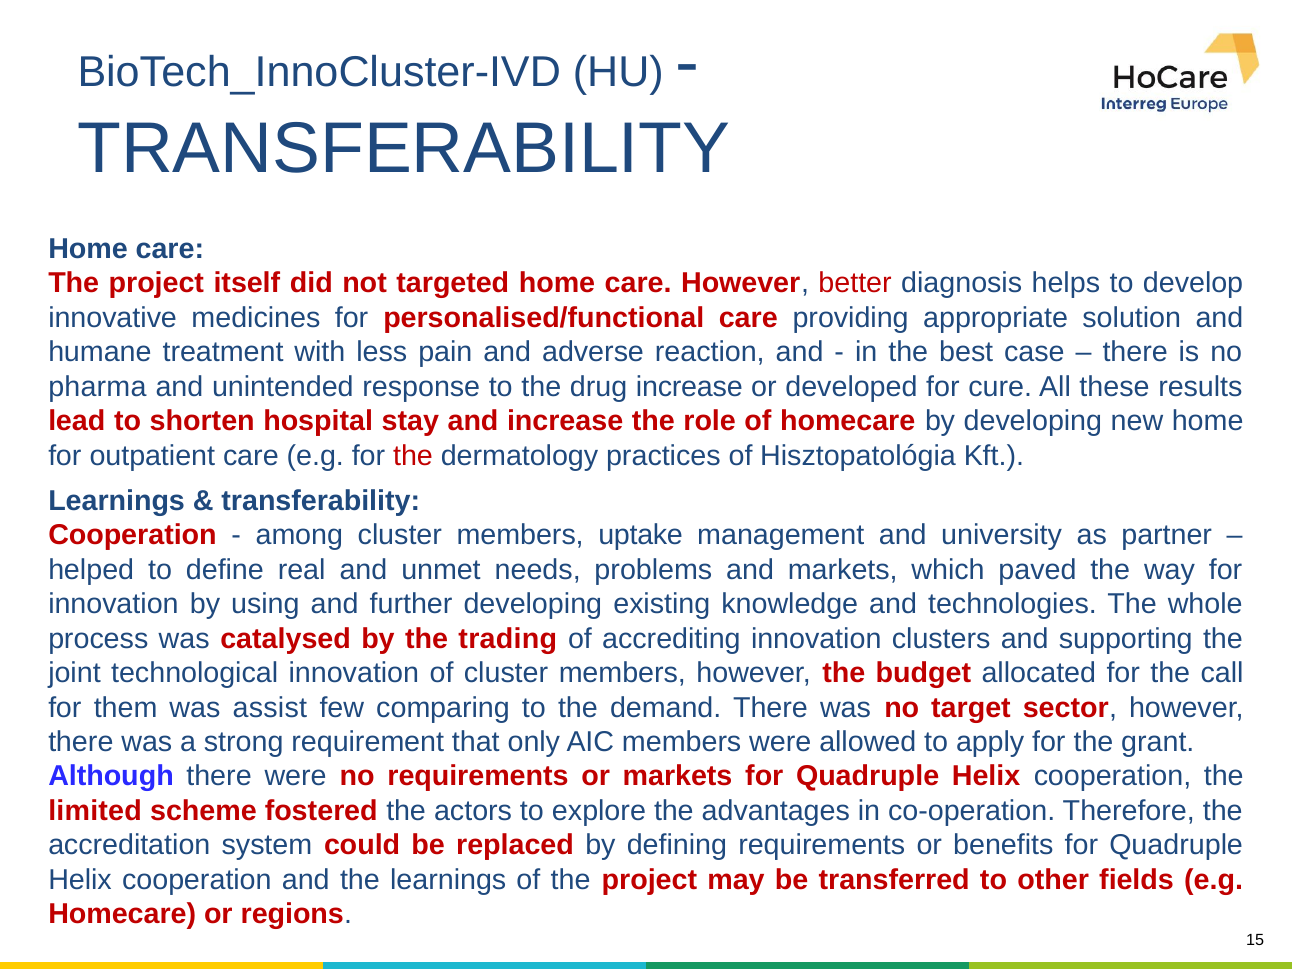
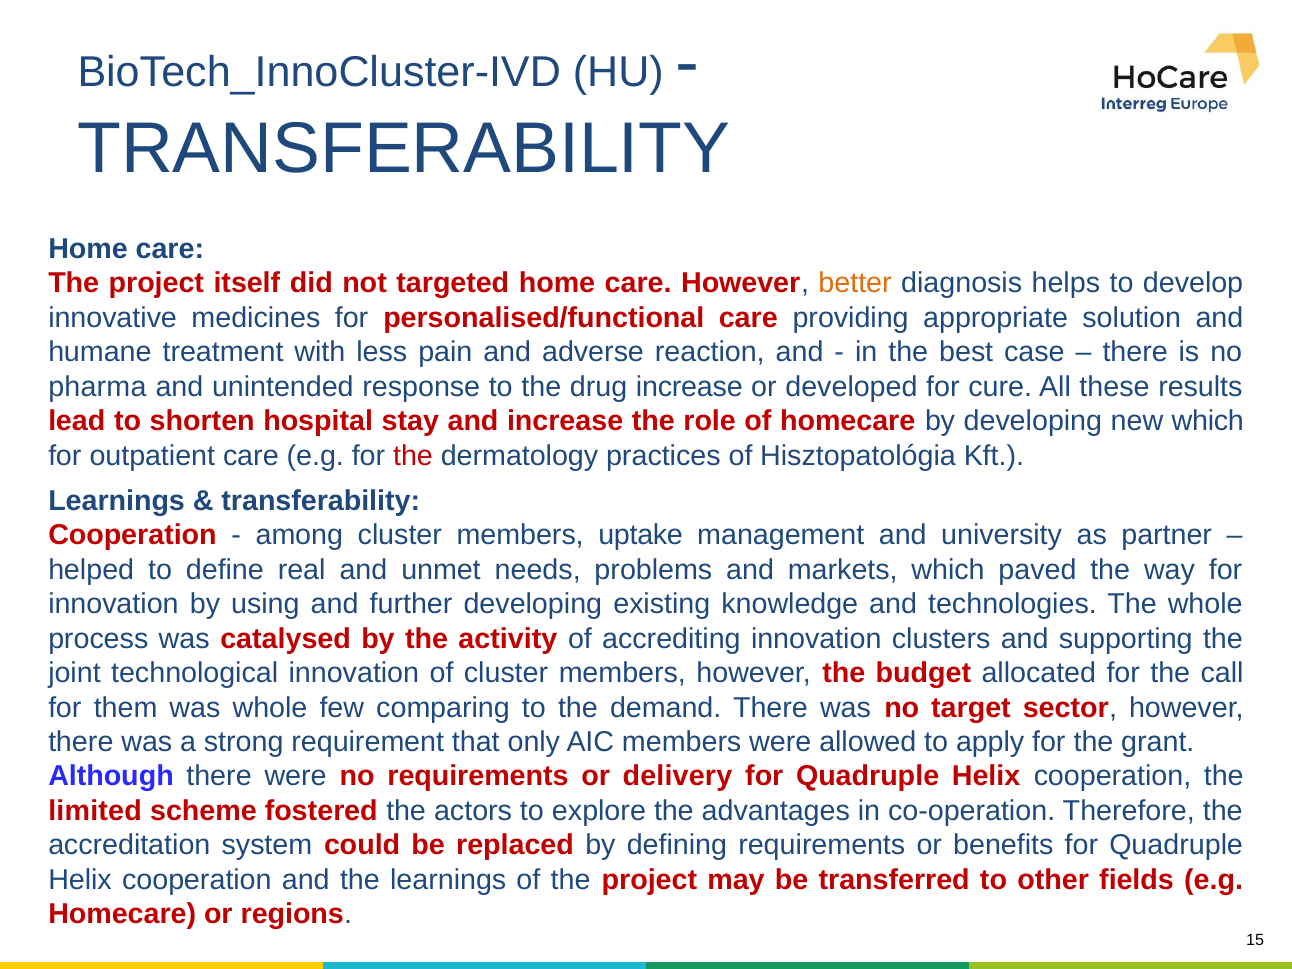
better colour: red -> orange (855, 284)
new home: home -> which (1208, 421)
trading: trading -> activity (508, 639)
was assist: assist -> whole (270, 708)
or markets: markets -> delivery (677, 776)
